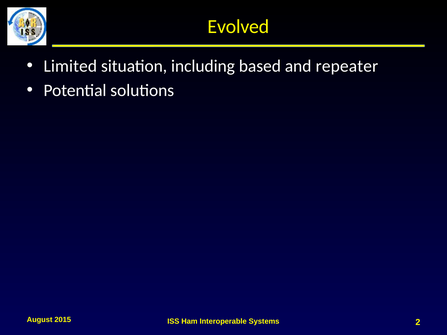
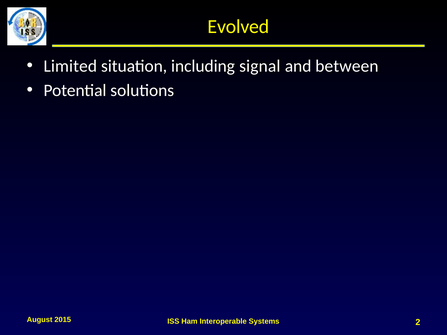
based: based -> signal (260, 66)
repeater: repeater -> between (347, 66)
